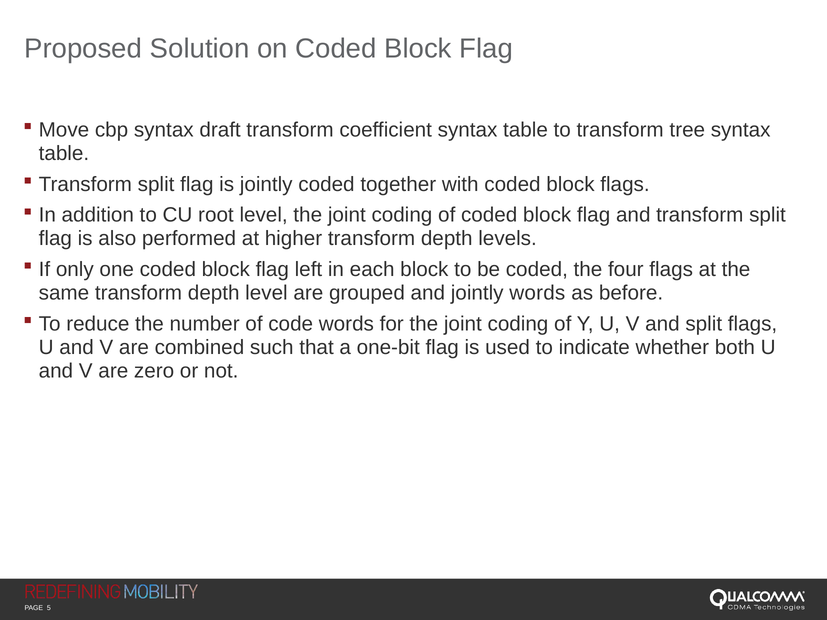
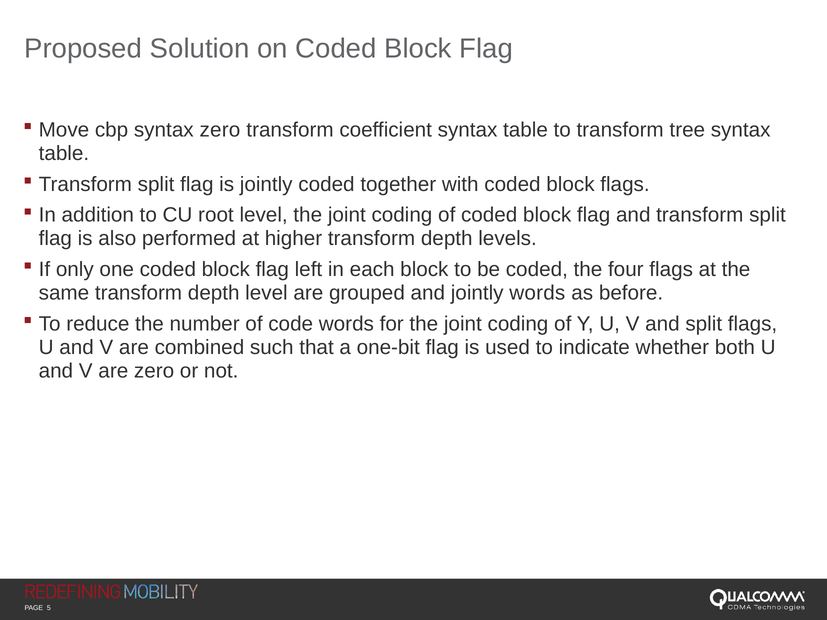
syntax draft: draft -> zero (220, 130)
